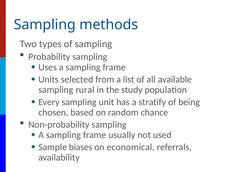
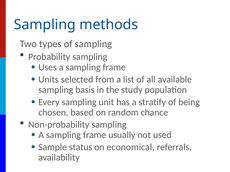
rural: rural -> basis (85, 90)
biases: biases -> status (81, 148)
